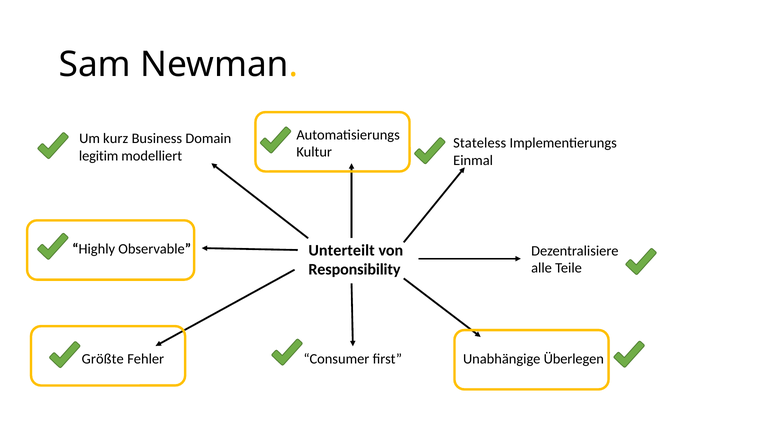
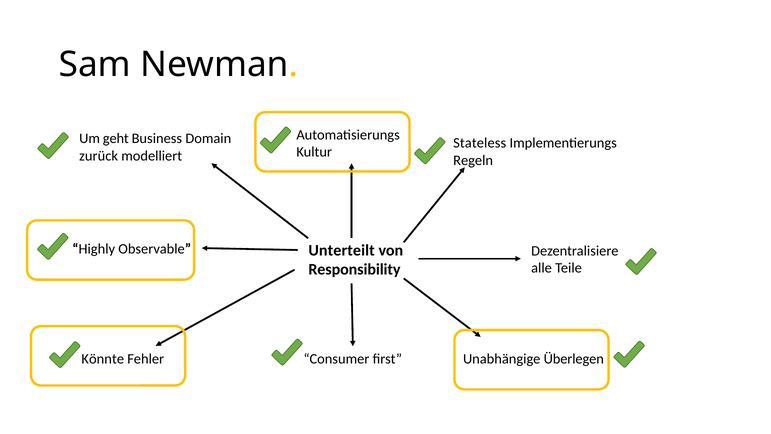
kurz: kurz -> geht (116, 138)
legitim: legitim -> zurück (99, 156)
Einmal: Einmal -> Regeln (473, 160)
Größte: Größte -> Könnte (103, 359)
